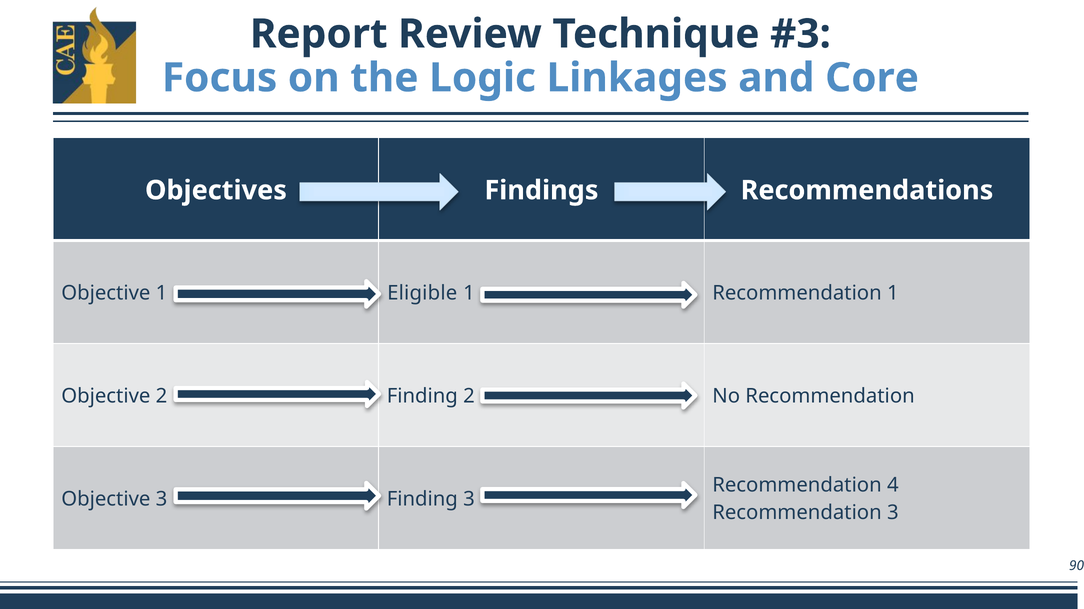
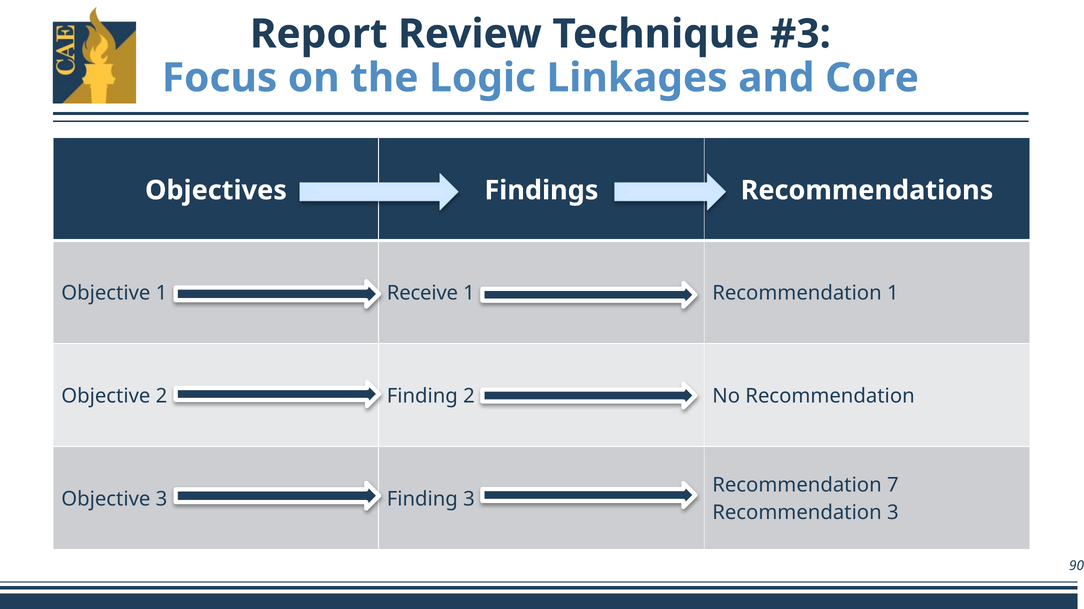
Eligible: Eligible -> Receive (422, 293)
4: 4 -> 7 (893, 486)
